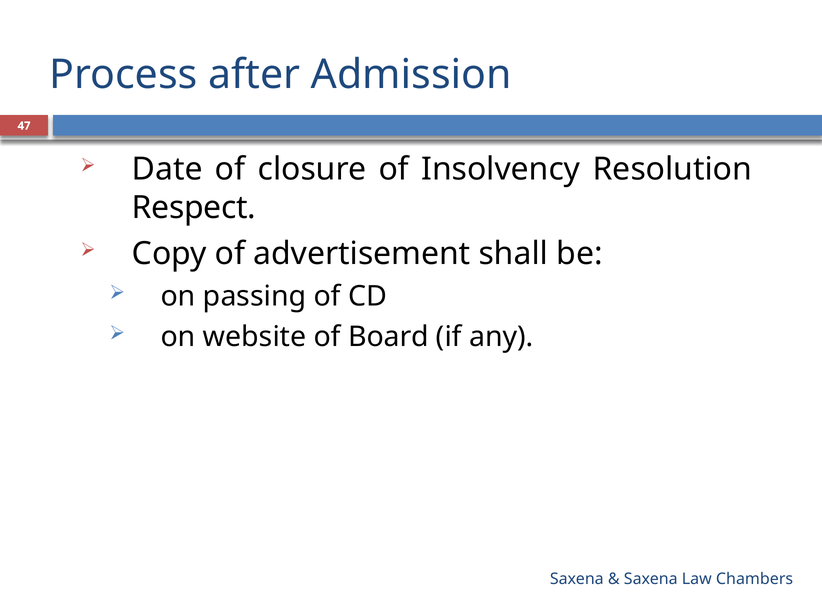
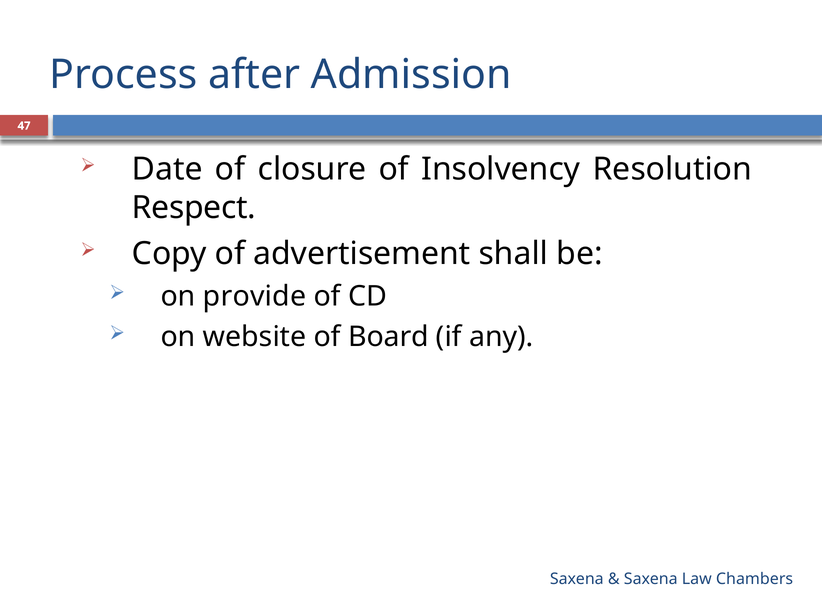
passing: passing -> provide (255, 297)
